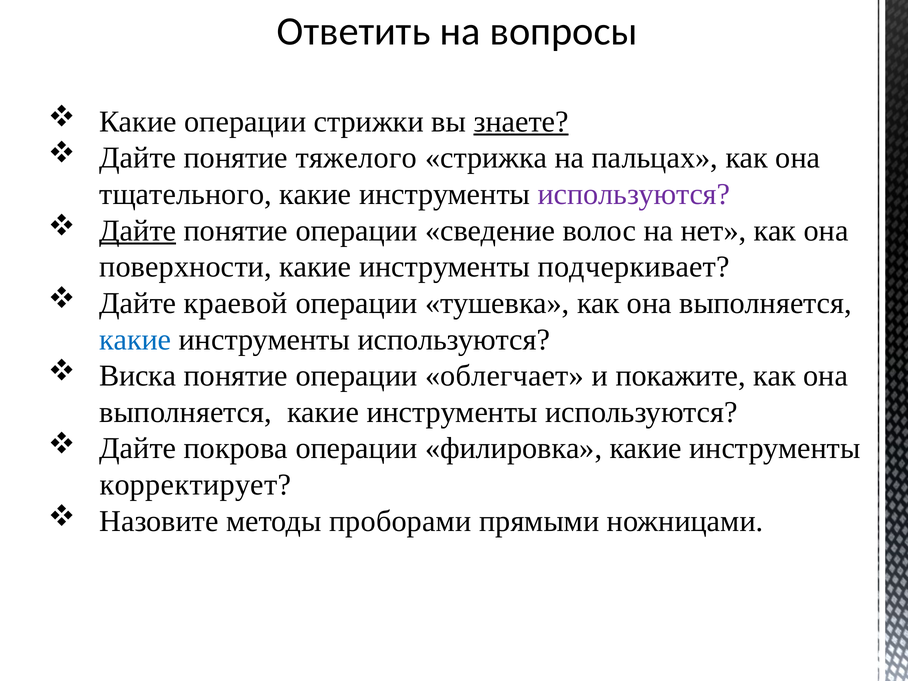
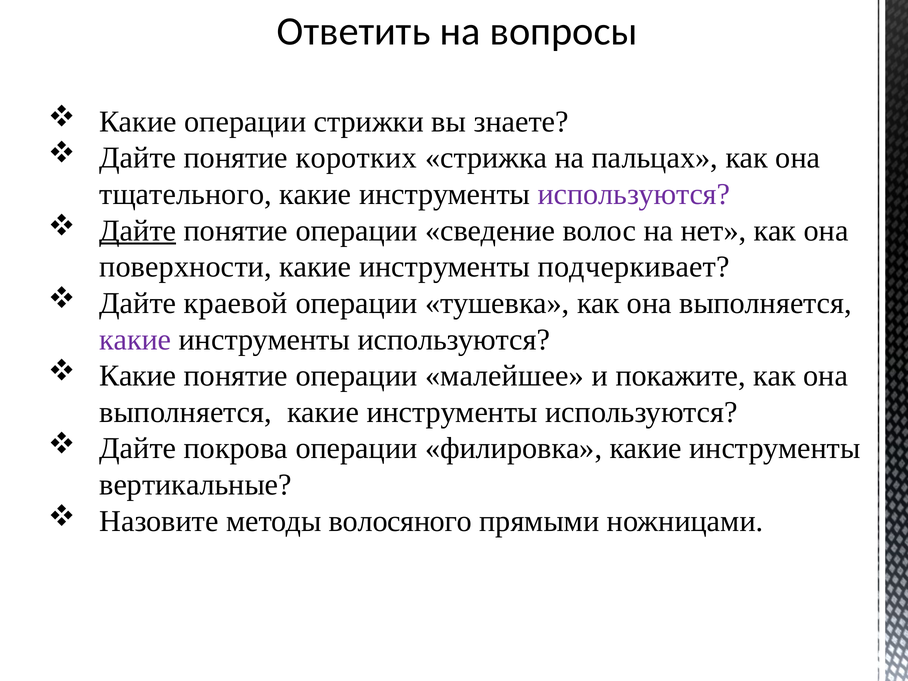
знаете underline: present -> none (521, 122)
тяжелого: тяжелого -> коротких (356, 158)
какие colour: blue -> purple (135, 340)
Виска: Виска -> Какие (138, 376)
облегчает: облегчает -> малейшее (505, 376)
корректирует: корректирует -> вертикальные (196, 485)
проборами: проборами -> волосяного (400, 521)
